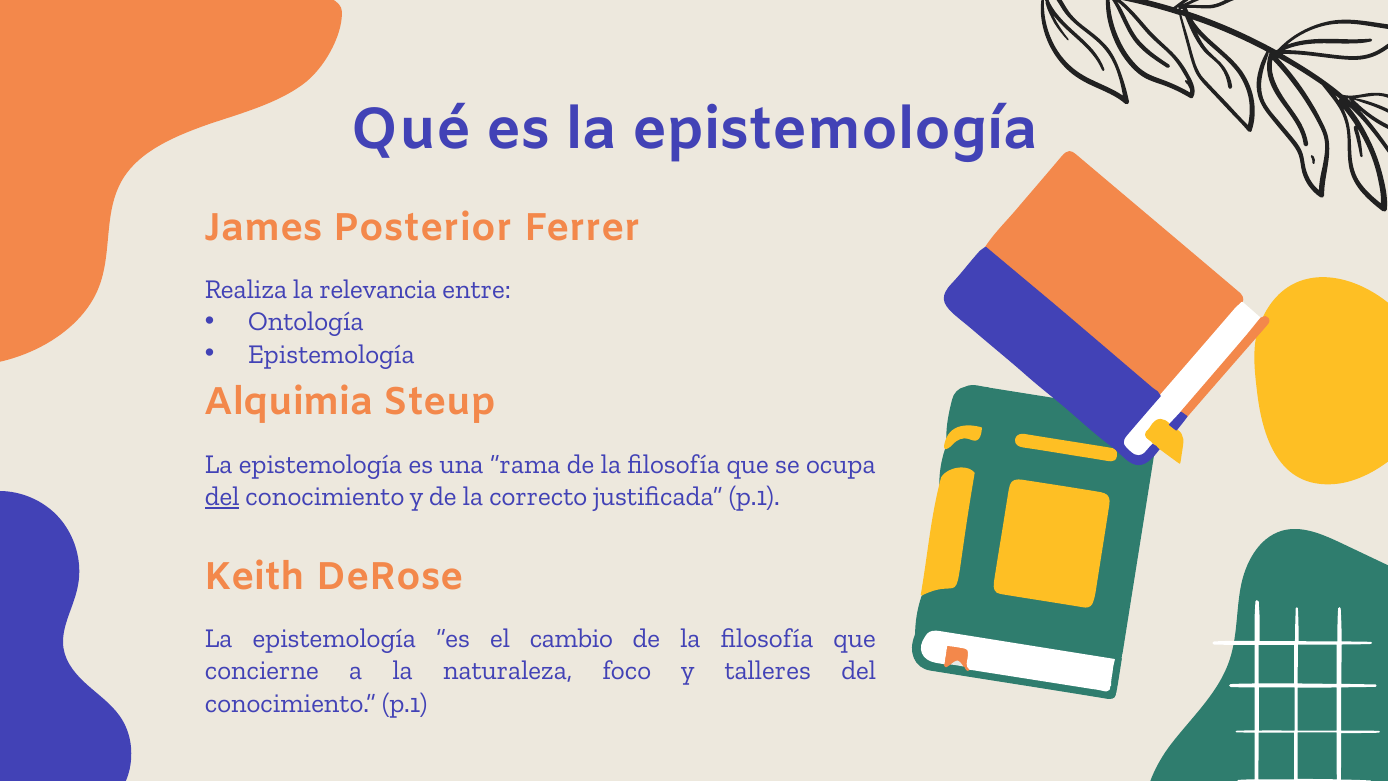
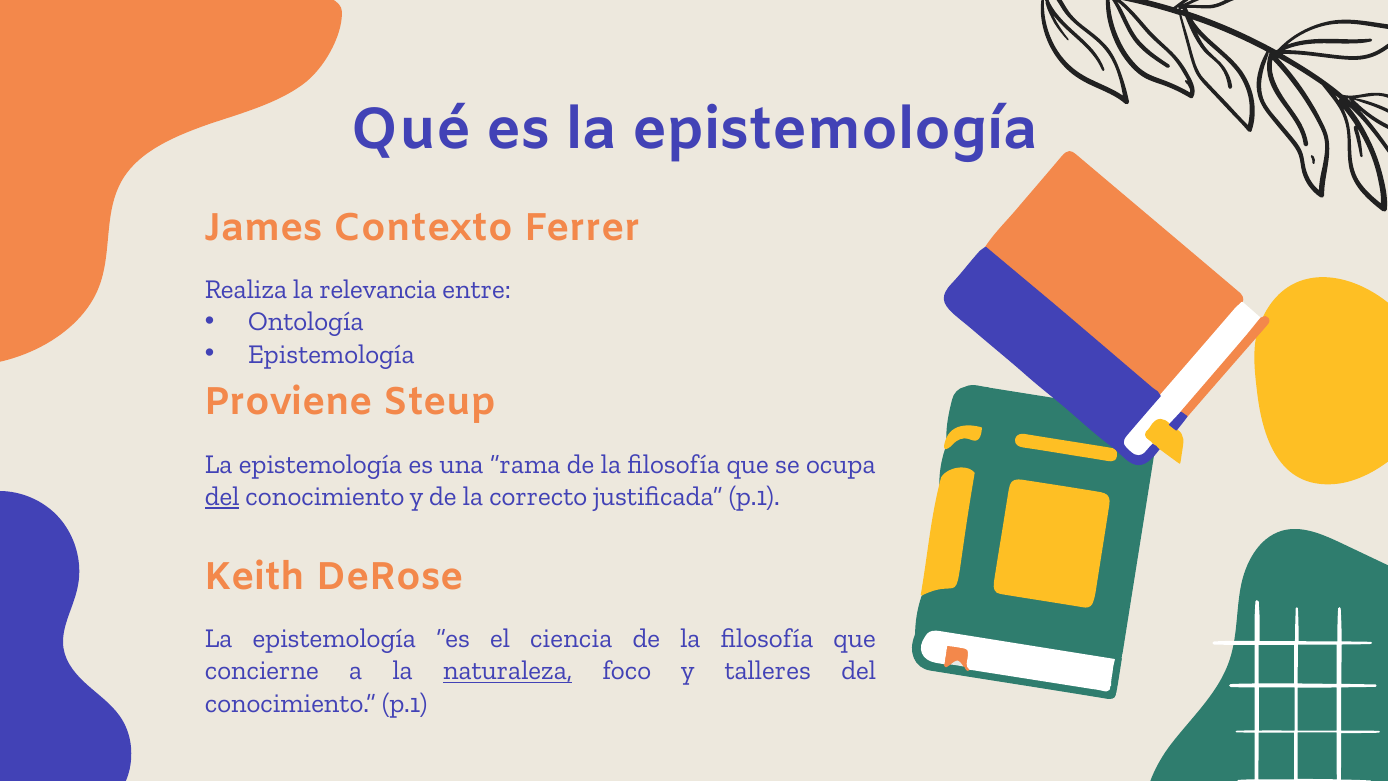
Posterior: Posterior -> Contexto (423, 228)
Alquimia: Alquimia -> Proviene (289, 402)
cambio: cambio -> ciencia (571, 638)
naturaleza underline: none -> present (508, 671)
